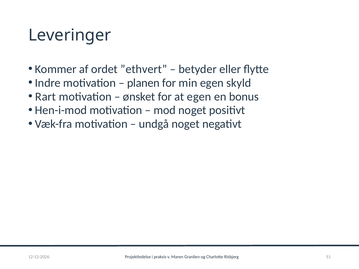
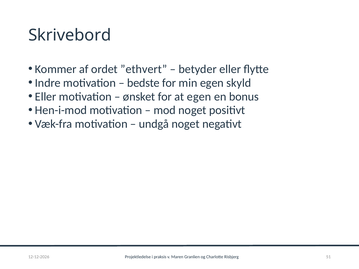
Leveringer: Leveringer -> Skrivebord (70, 35)
planen: planen -> bedste (143, 83)
Rart: Rart -> Eller (46, 97)
